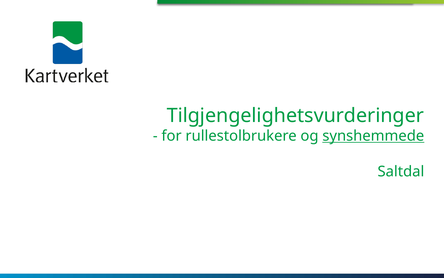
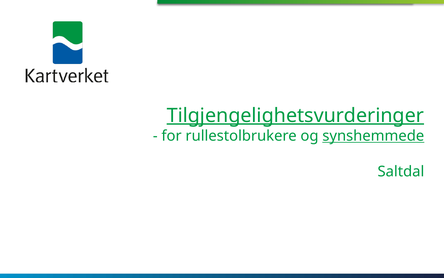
Tilgjengelighetsvurderinger underline: none -> present (295, 115)
